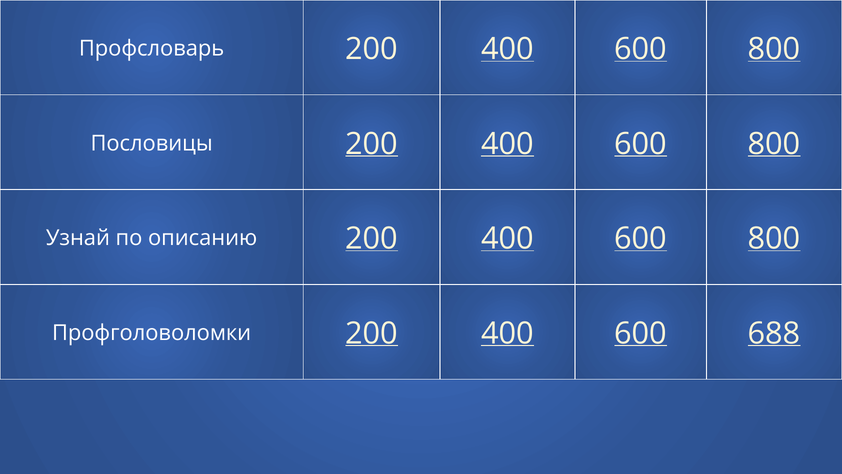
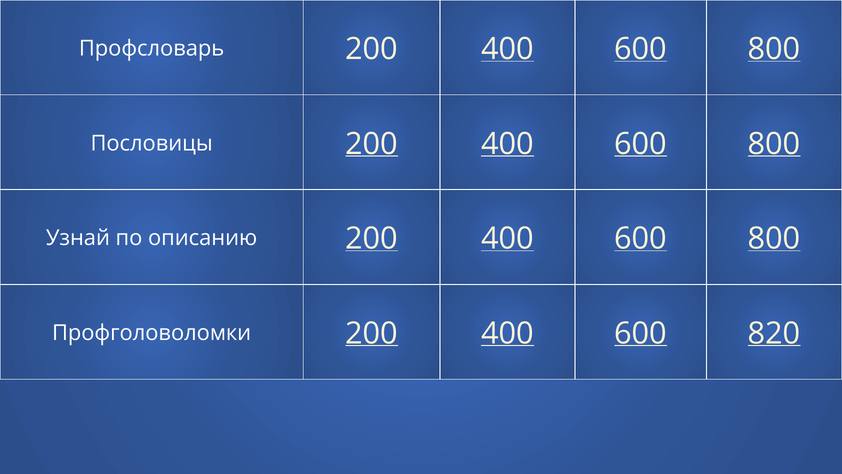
688: 688 -> 820 (774, 333)
